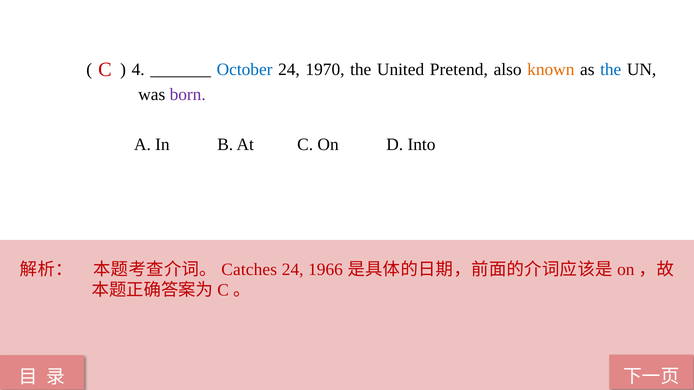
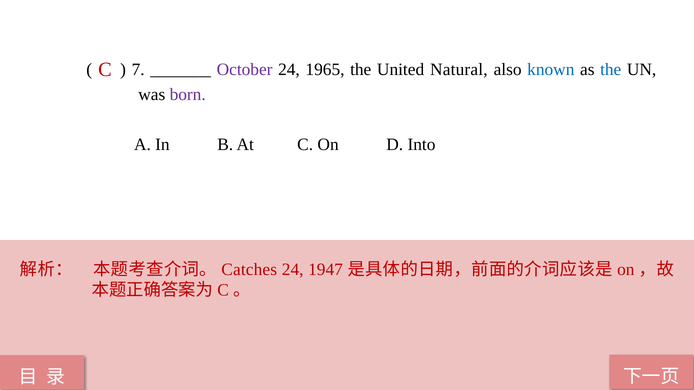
4: 4 -> 7 (138, 70)
October colour: blue -> purple (245, 70)
1970: 1970 -> 1965 (325, 70)
Pretend: Pretend -> Natural (459, 70)
known colour: orange -> blue (551, 70)
1966: 1966 -> 1947 (326, 270)
